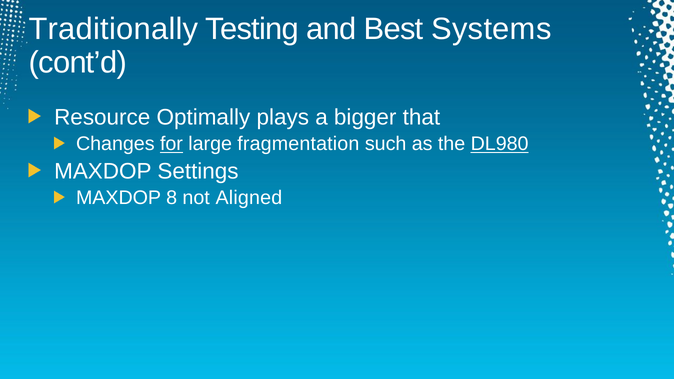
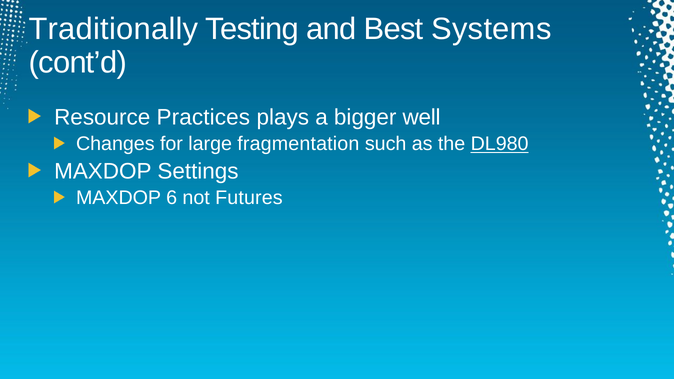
Optimally: Optimally -> Practices (203, 117)
that: that -> well (422, 117)
for underline: present -> none (171, 144)
8: 8 -> 6 (172, 198)
Aligned: Aligned -> Futures (249, 198)
